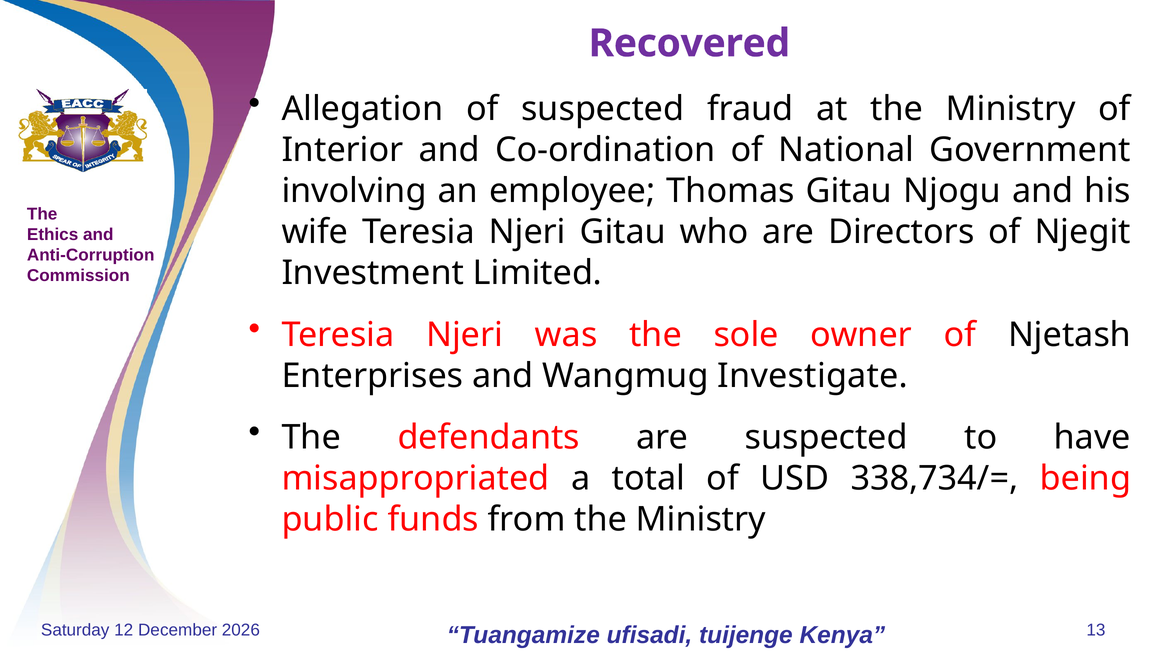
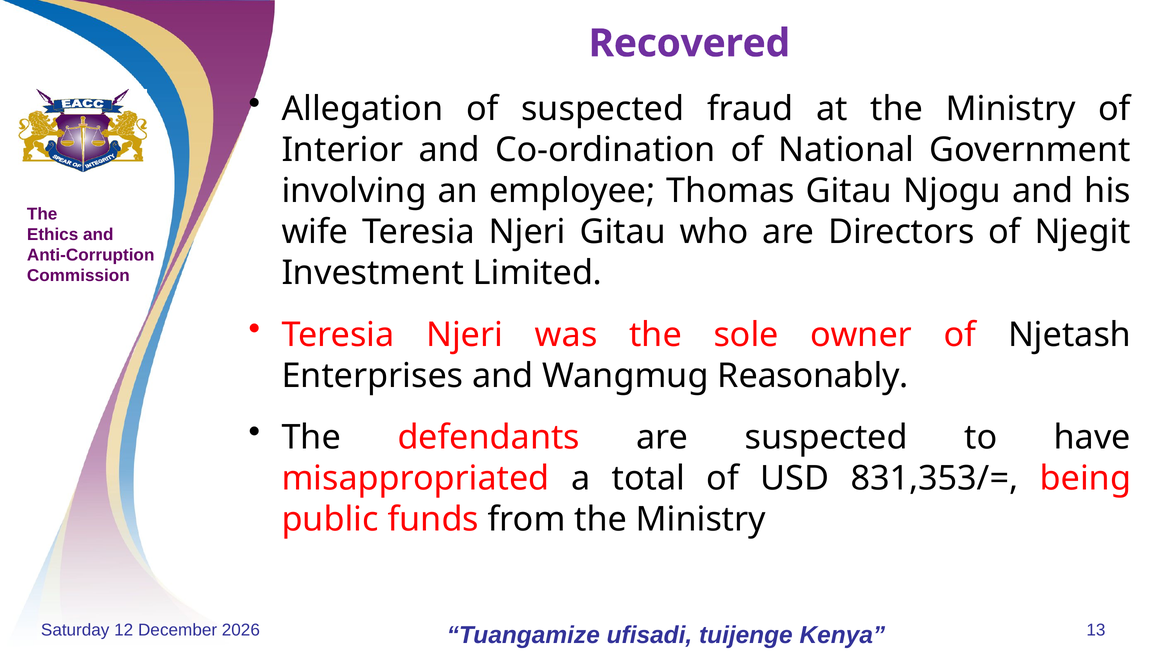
Investigate: Investigate -> Reasonably (813, 376)
338,734/=: 338,734/= -> 831,353/= (934, 478)
